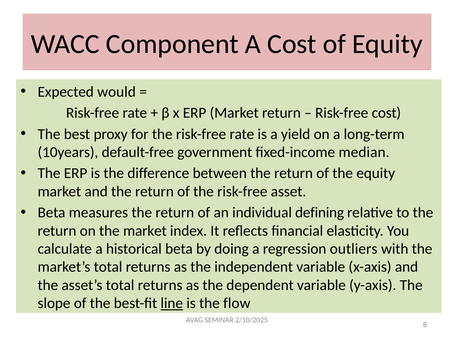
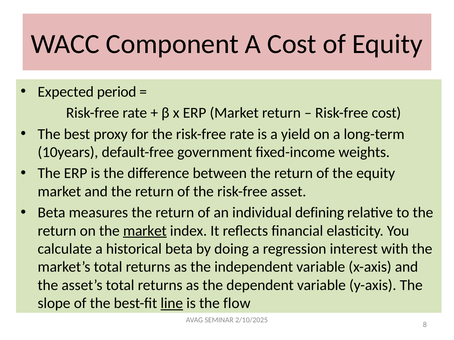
would: would -> period (117, 92)
median: median -> weights (364, 152)
market underline: none -> present (145, 231)
outliers: outliers -> interest (354, 249)
